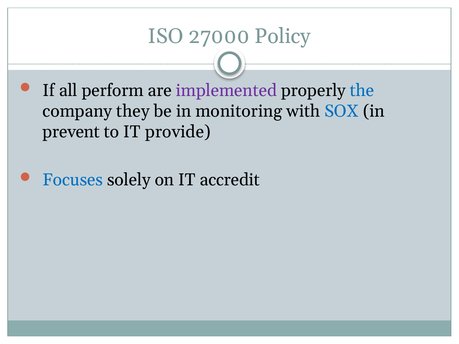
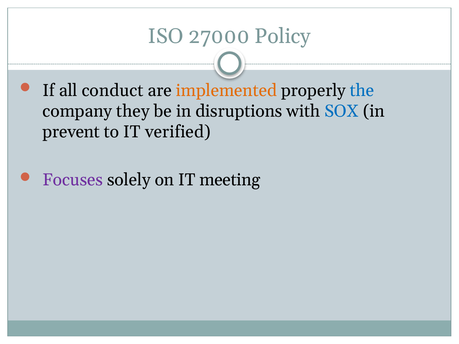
perform: perform -> conduct (113, 90)
implemented colour: purple -> orange (226, 90)
monitoring: monitoring -> disruptions (239, 111)
provide: provide -> verified (178, 132)
Focuses colour: blue -> purple (73, 180)
accredit: accredit -> meeting (230, 180)
